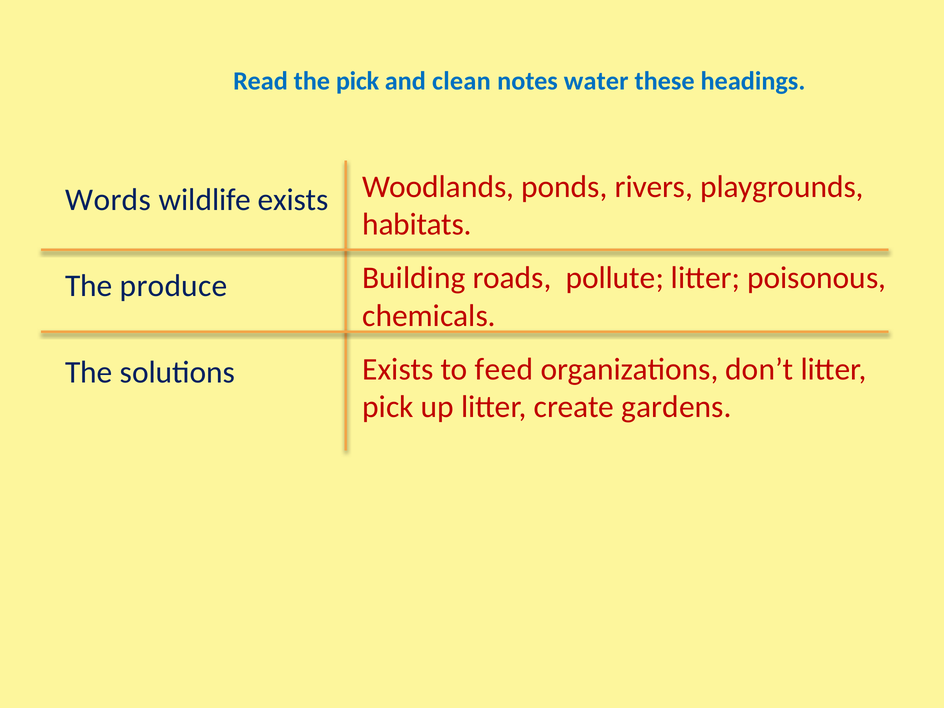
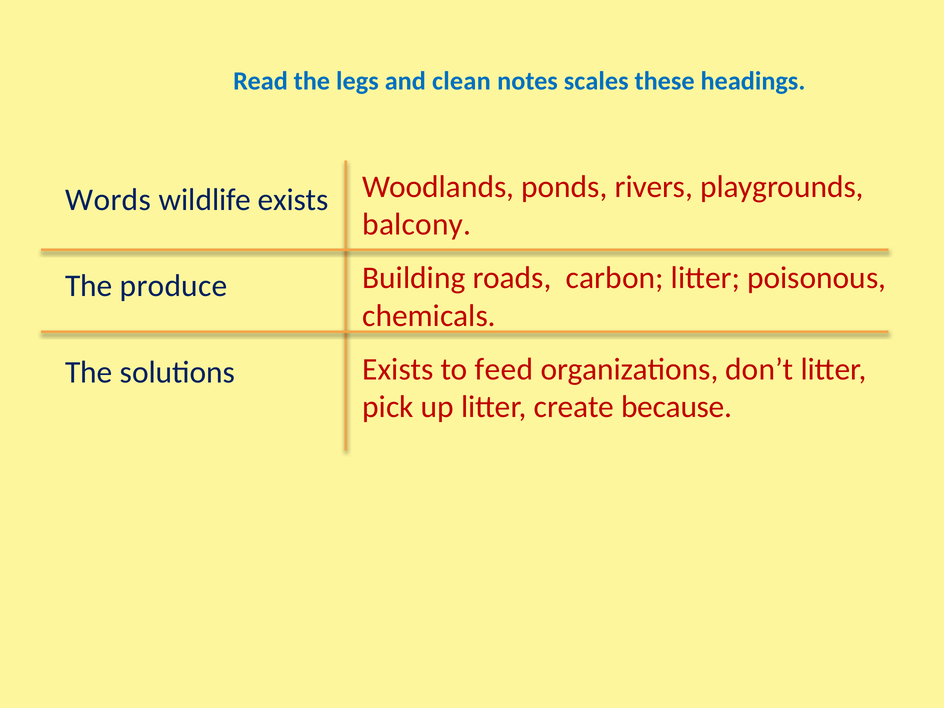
the pick: pick -> legs (357, 81)
water: water -> scales (596, 81)
habitats: habitats -> balcony (417, 225)
pollute: pollute -> carbon (615, 278)
gardens: gardens -> because (677, 407)
